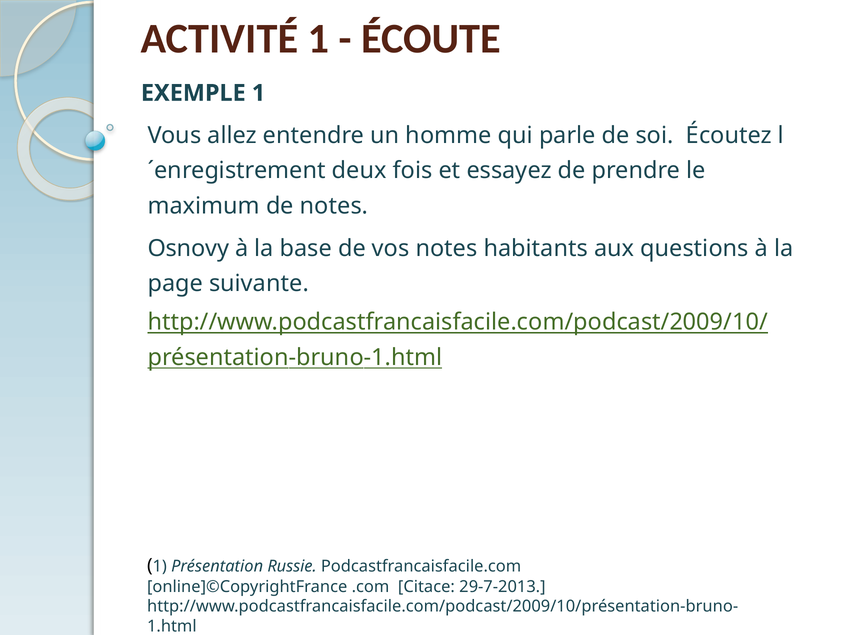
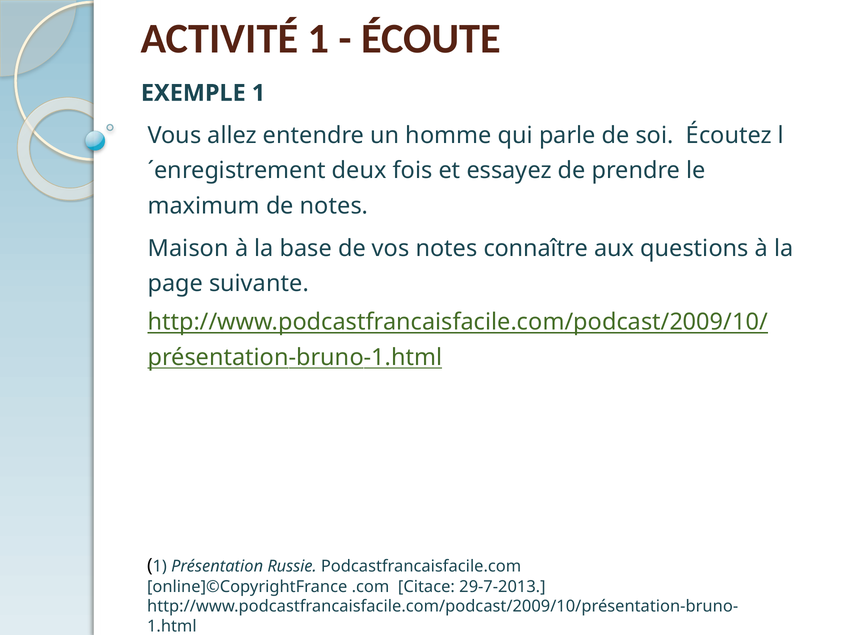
Osnovy: Osnovy -> Maison (188, 248)
habitants: habitants -> connaître (536, 248)
